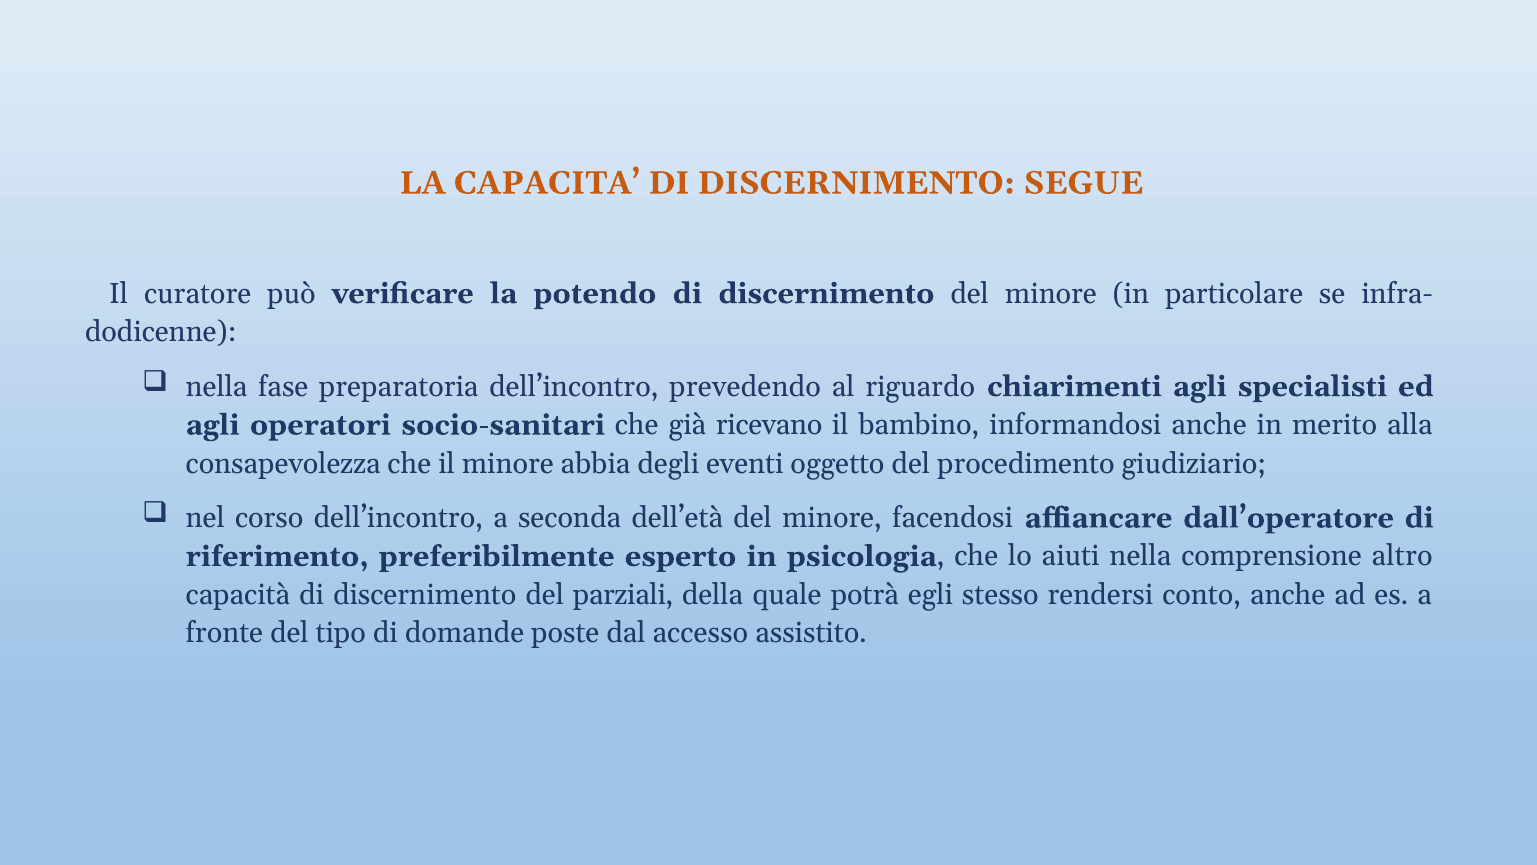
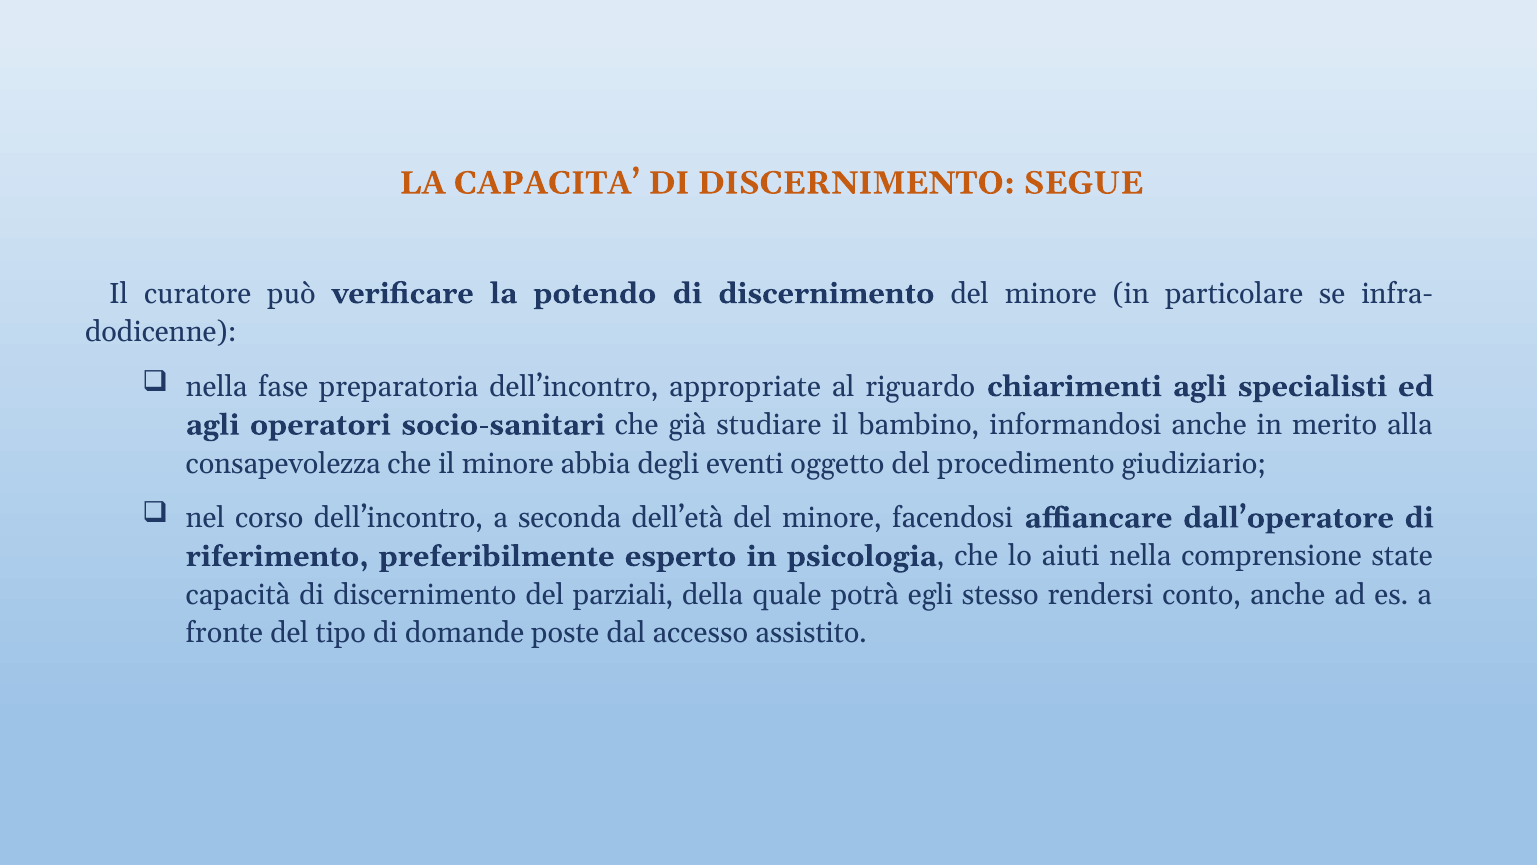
prevedendo: prevedendo -> appropriate (745, 386)
ricevano: ricevano -> studiare (769, 425)
altro: altro -> state (1402, 556)
